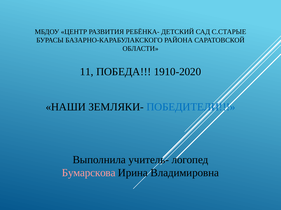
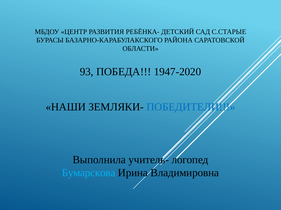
11: 11 -> 93 (87, 72)
1910-2020: 1910-2020 -> 1947-2020 (177, 72)
Бумарскова colour: pink -> light blue (89, 173)
